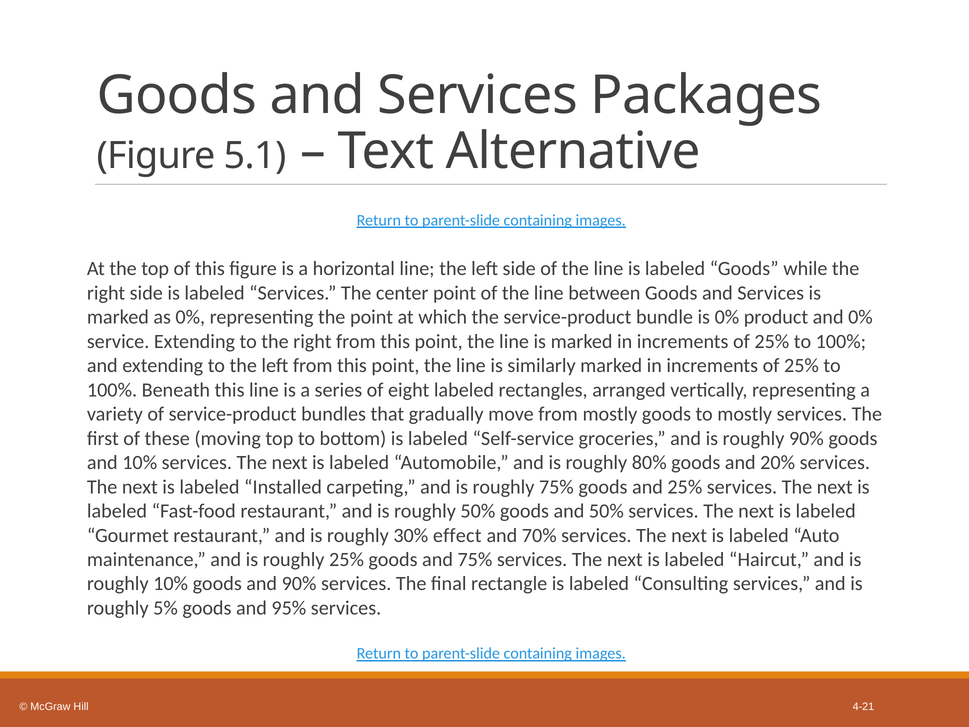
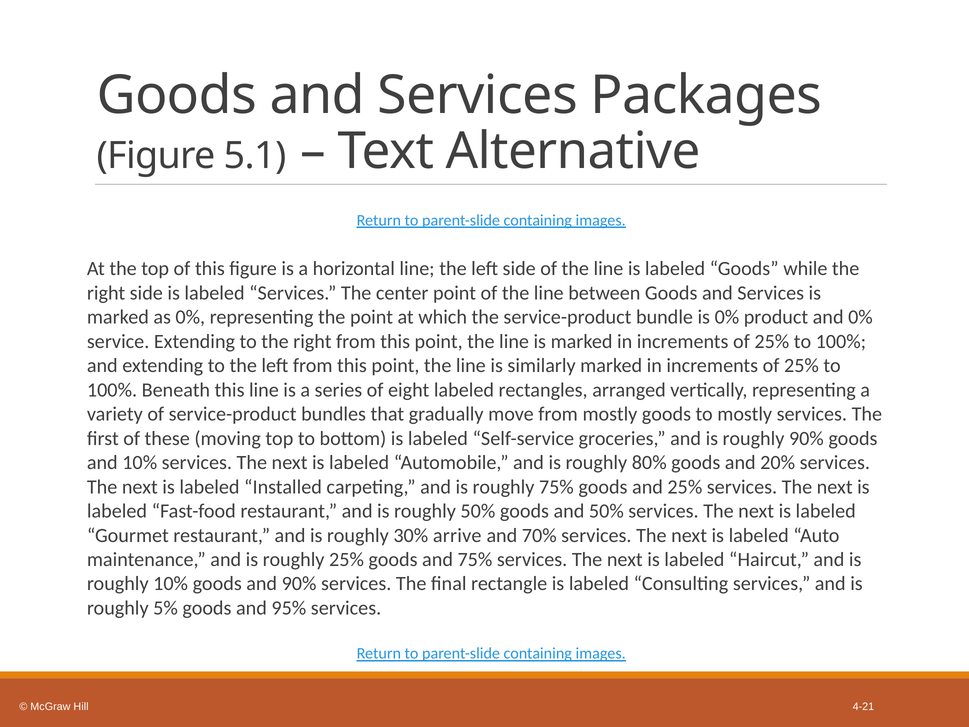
effect: effect -> arrive (457, 535)
